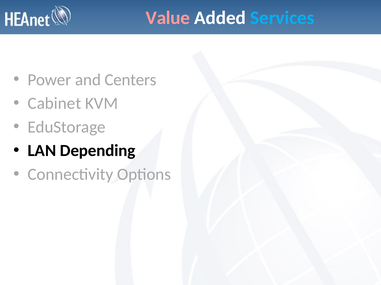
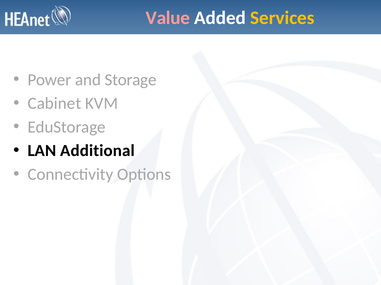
Services colour: light blue -> yellow (282, 18)
Centers: Centers -> Storage (131, 80)
Depending: Depending -> Additional (97, 151)
